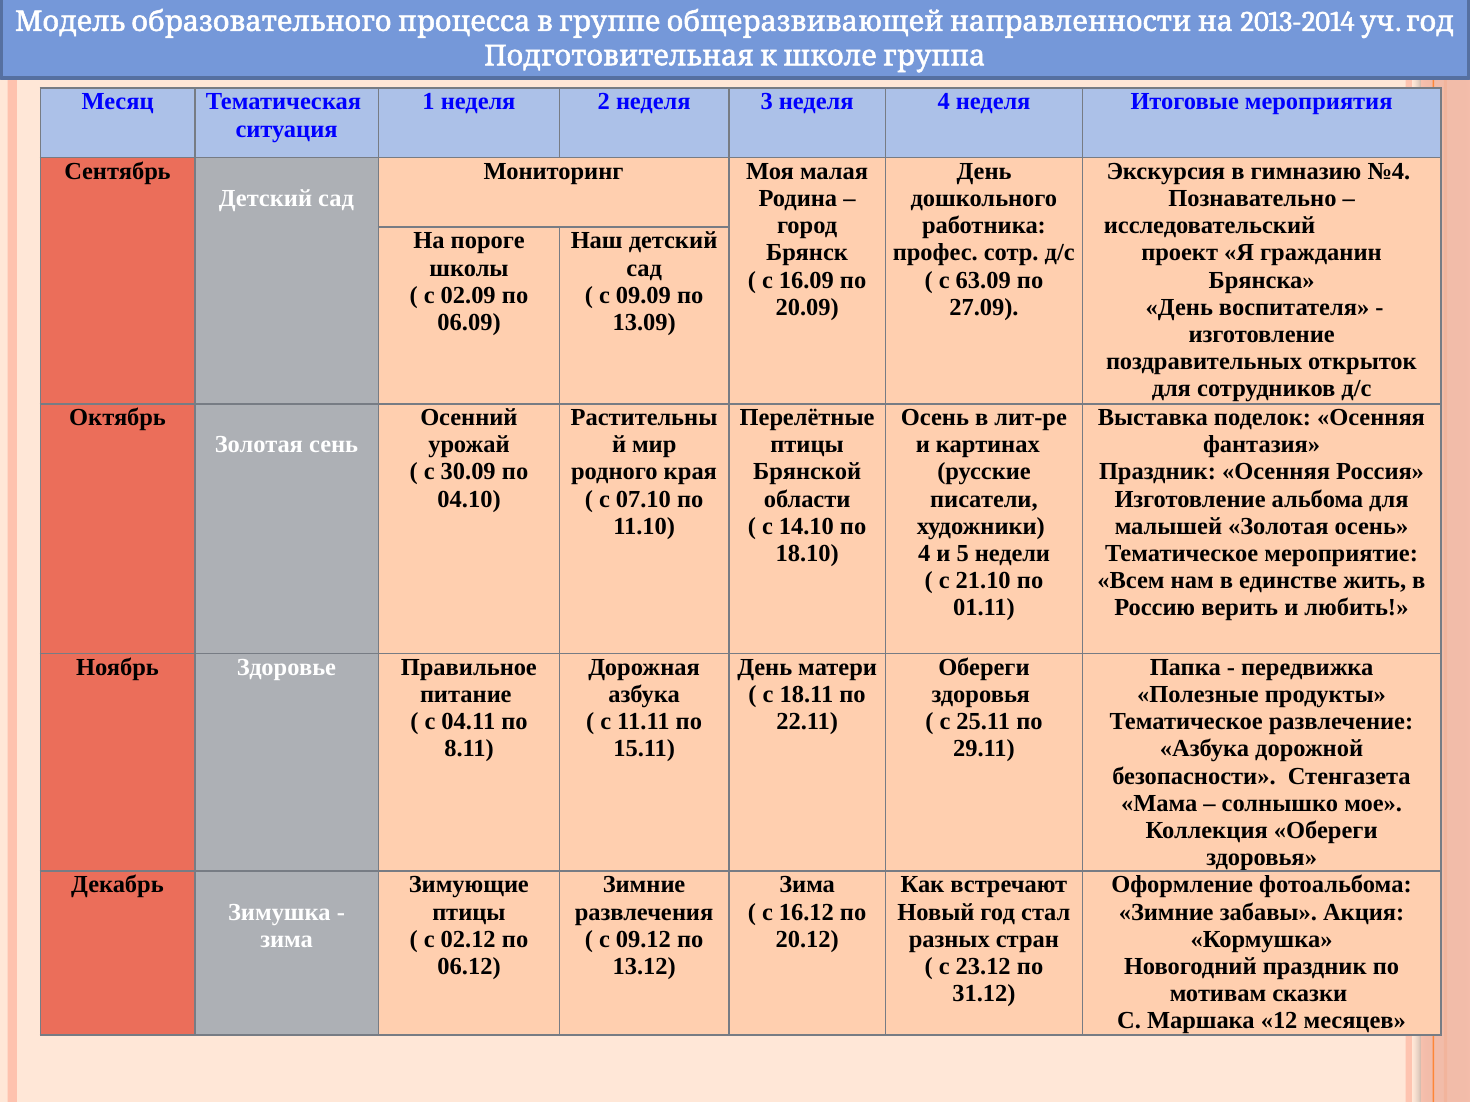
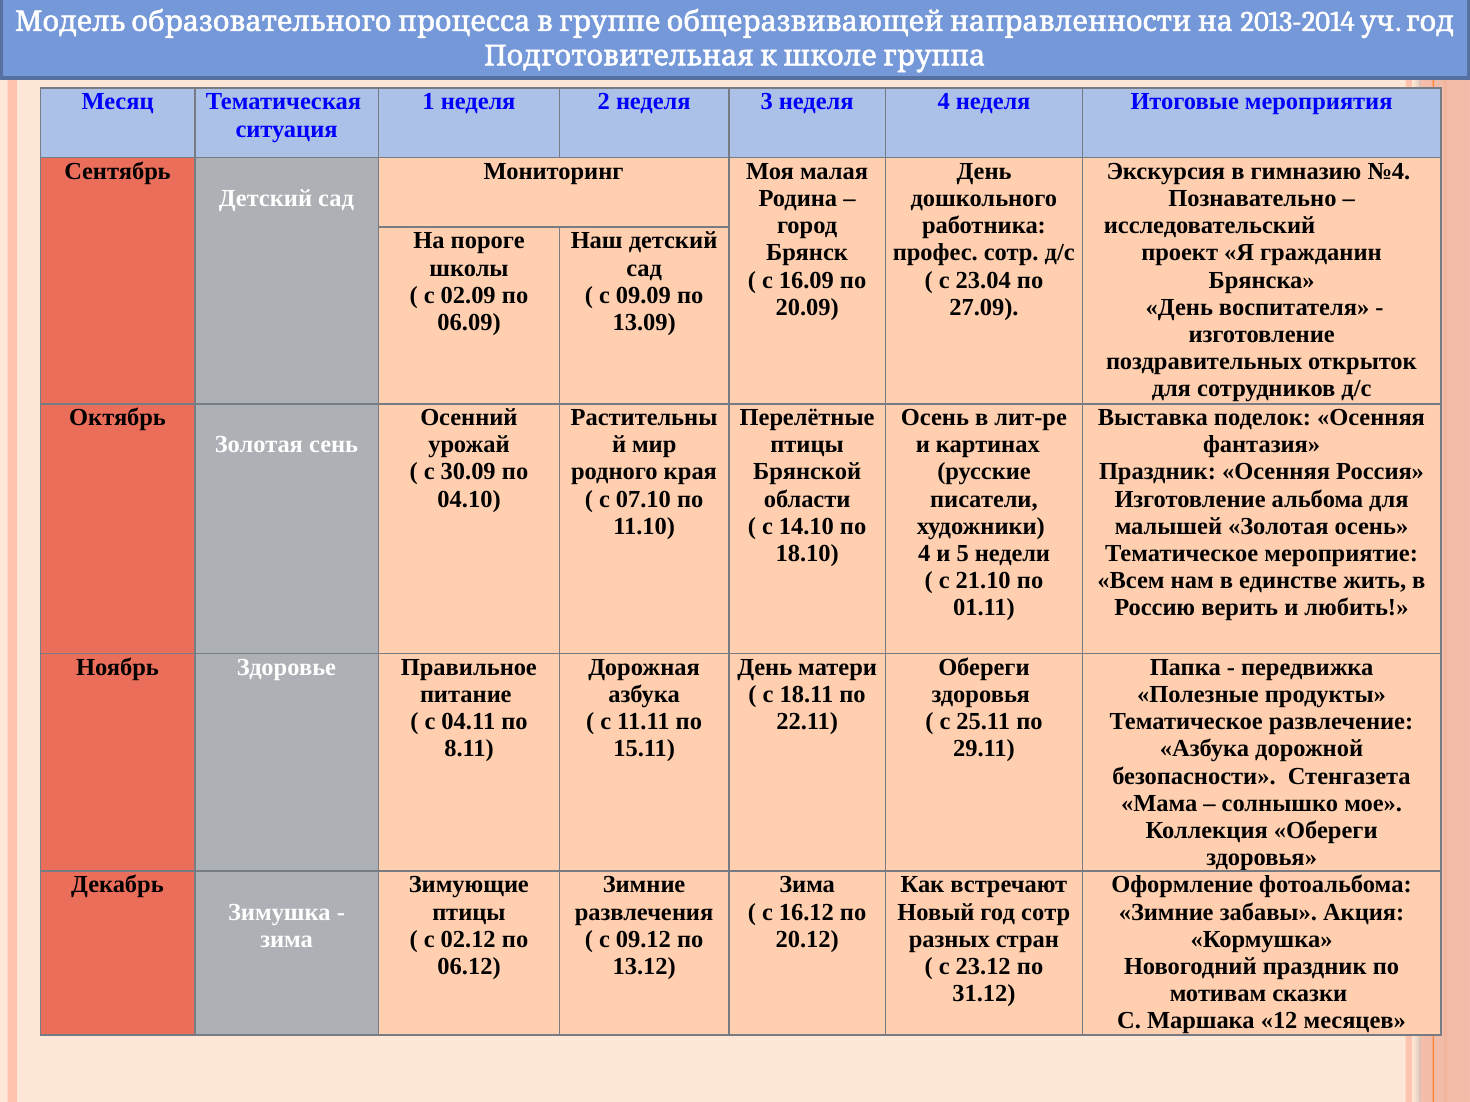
63.09: 63.09 -> 23.04 (983, 280)
год стал: стал -> сотр (1046, 912)
